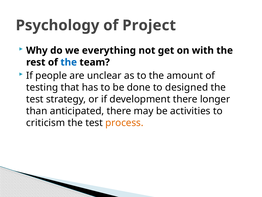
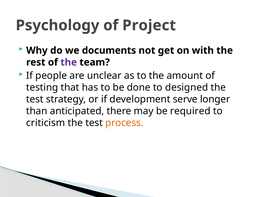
everything: everything -> documents (109, 50)
the colour: blue -> purple (69, 62)
development there: there -> serve (185, 99)
activities: activities -> required (190, 111)
